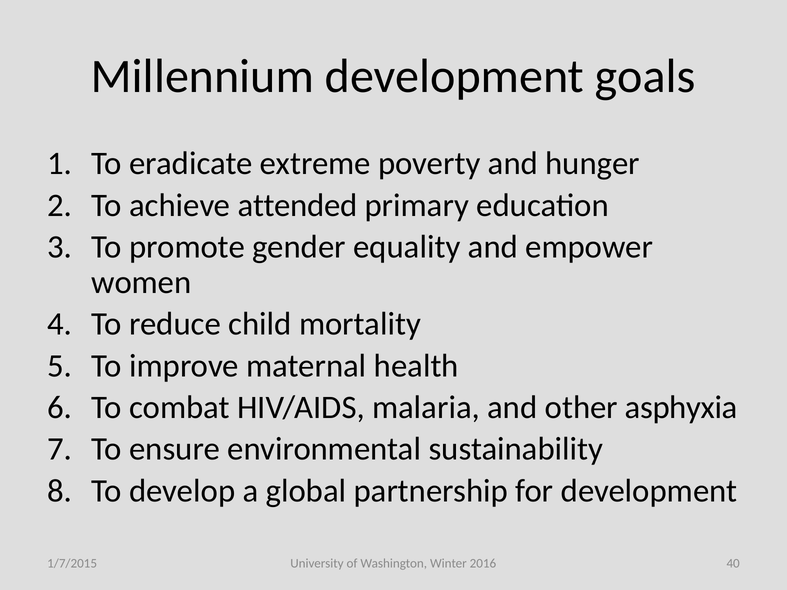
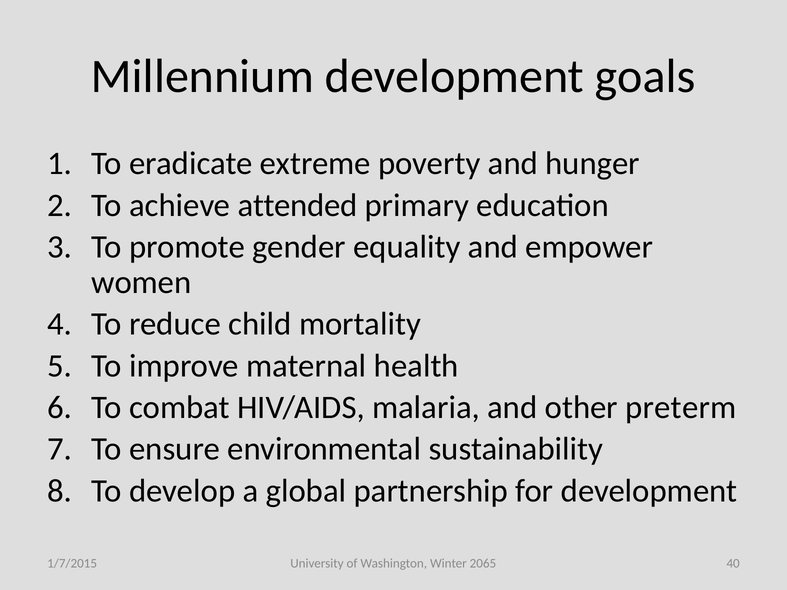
asphyxia: asphyxia -> preterm (681, 408)
2016: 2016 -> 2065 (483, 564)
